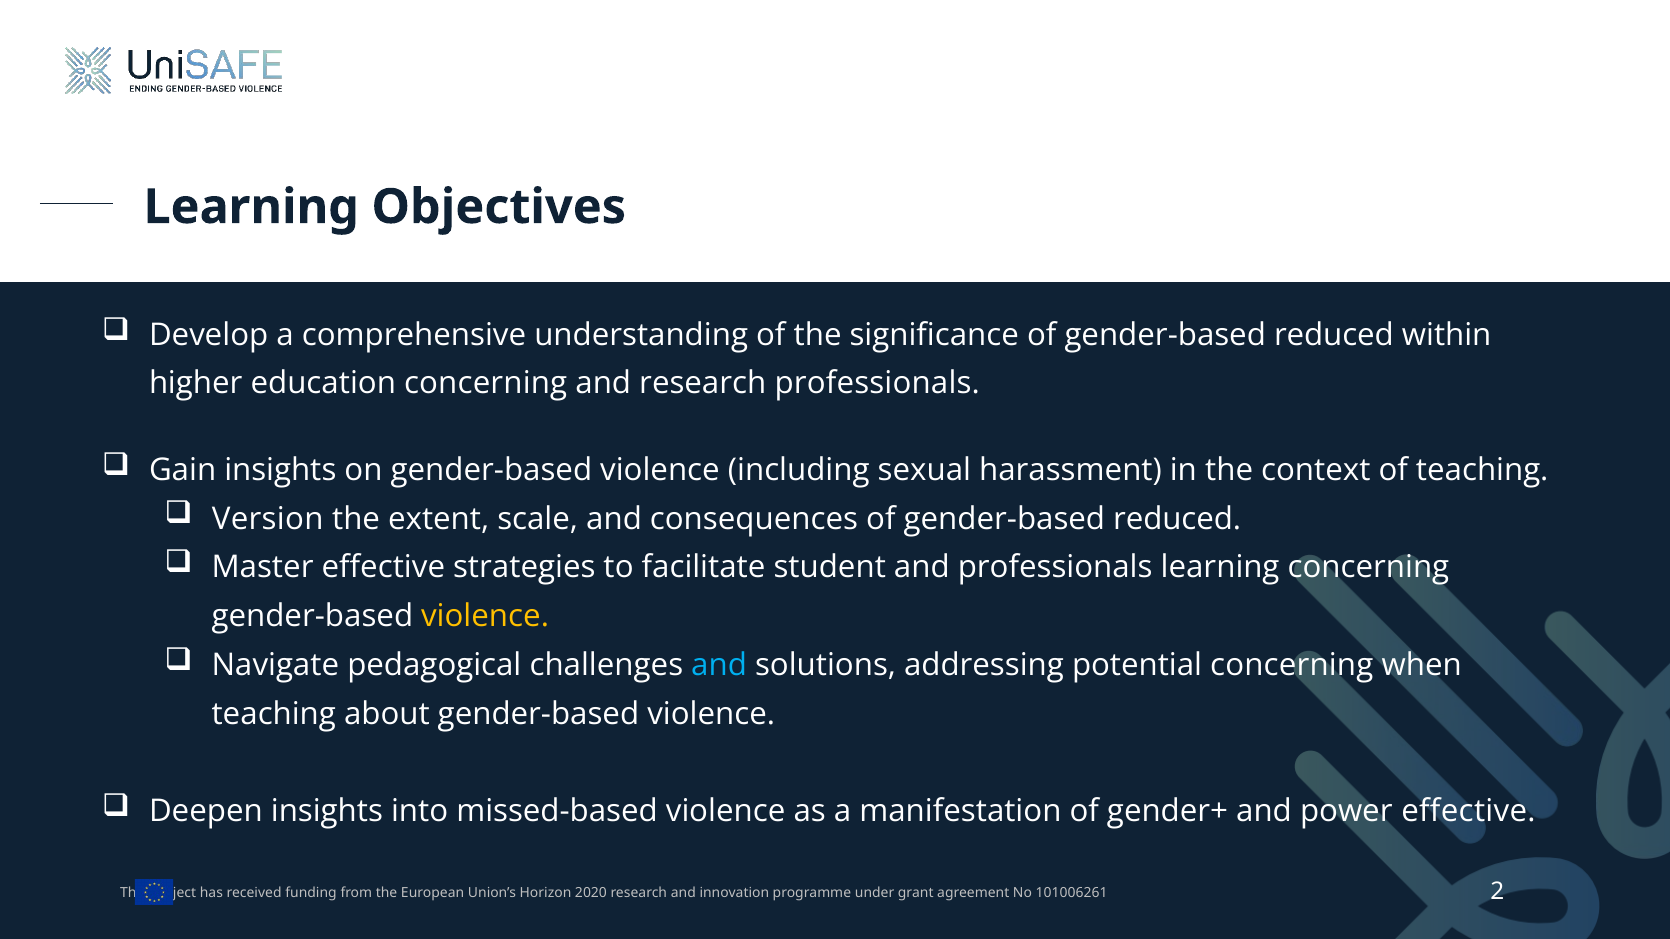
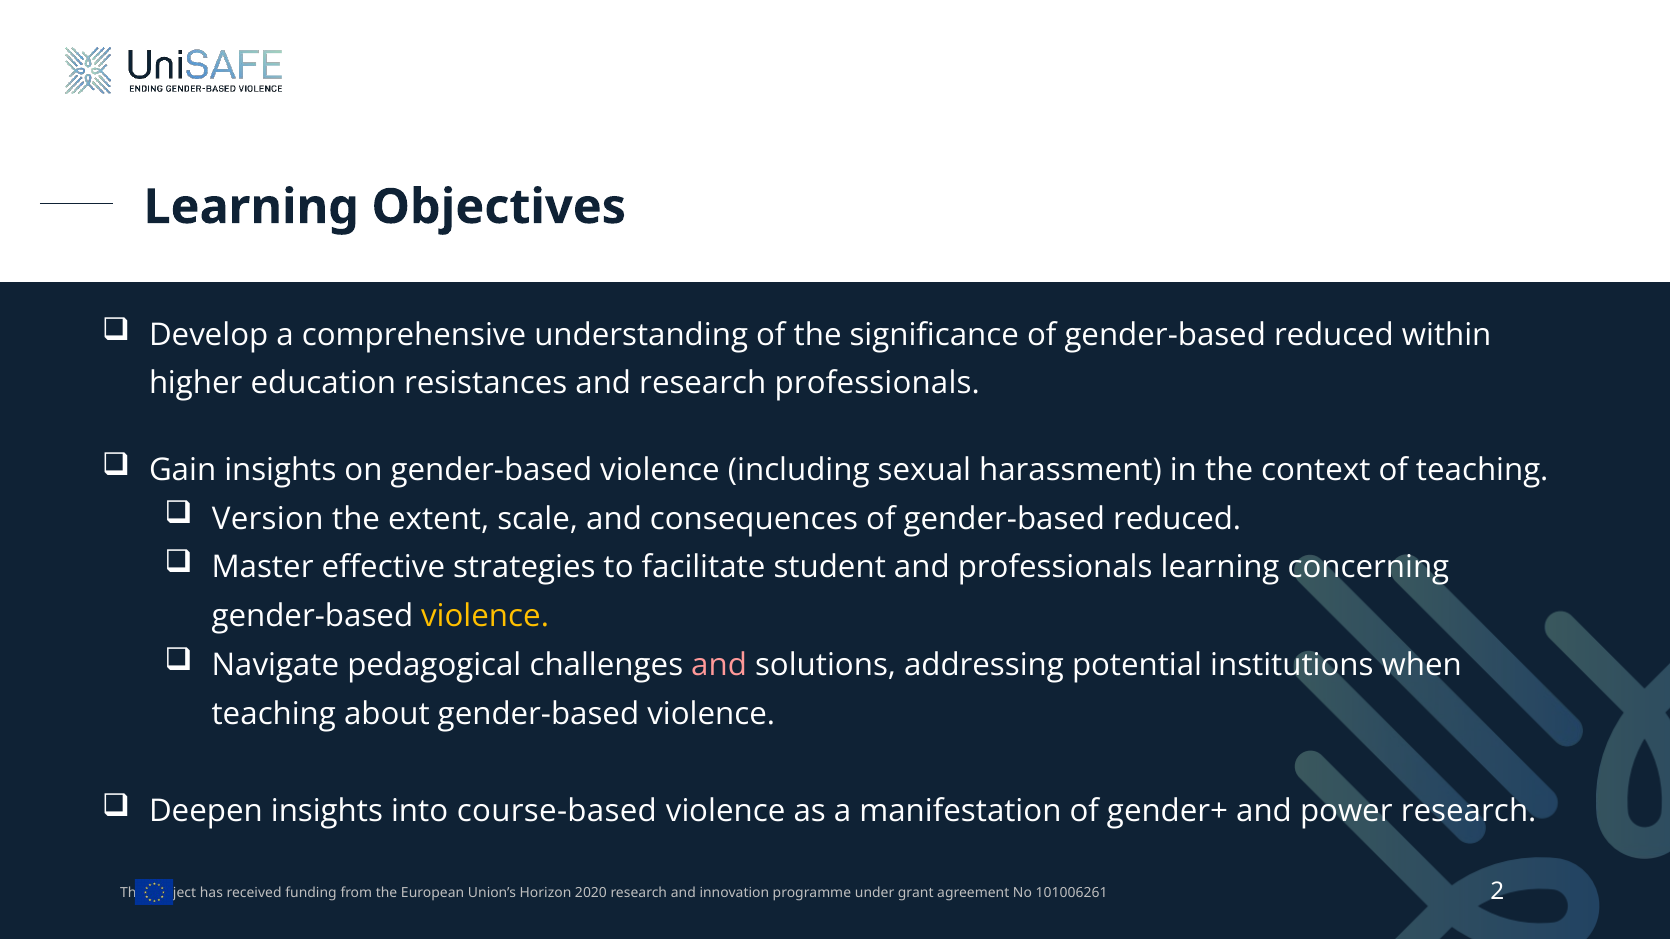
education concerning: concerning -> resistances (486, 384)
and colour: light blue -> pink (719, 665)
potential concerning: concerning -> institutions (1292, 665)
missed-based: missed-based -> course-based (557, 812)
power effective: effective -> research (1469, 812)
